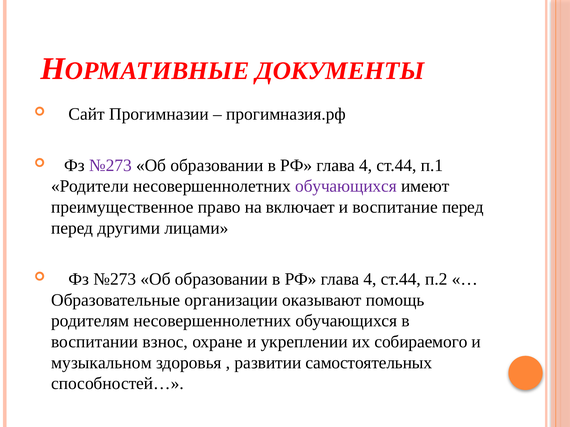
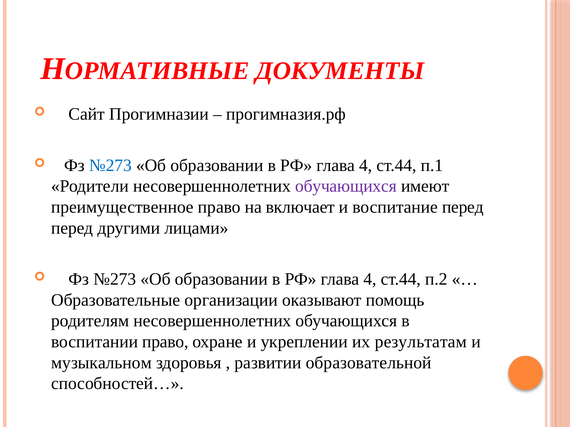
№273 colour: purple -> blue (110, 166)
воспитании взнос: взнос -> право (165, 342)
собираемого: собираемого -> результатам (421, 342)
самостоятельных: самостоятельных -> образовательной (369, 363)
